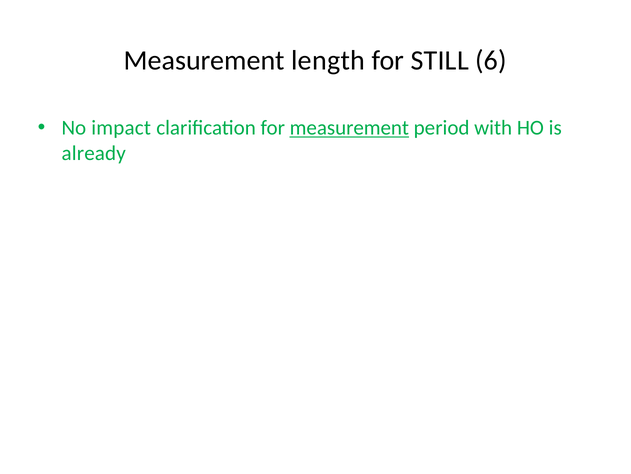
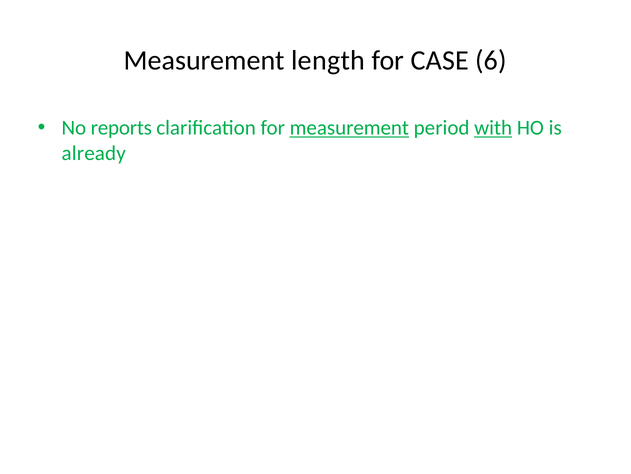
STILL: STILL -> CASE (440, 60)
impact: impact -> reports (121, 128)
with underline: none -> present (493, 128)
